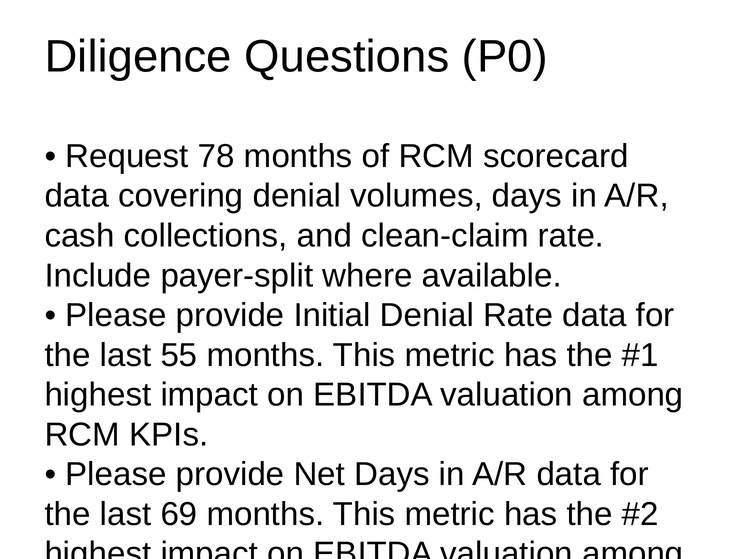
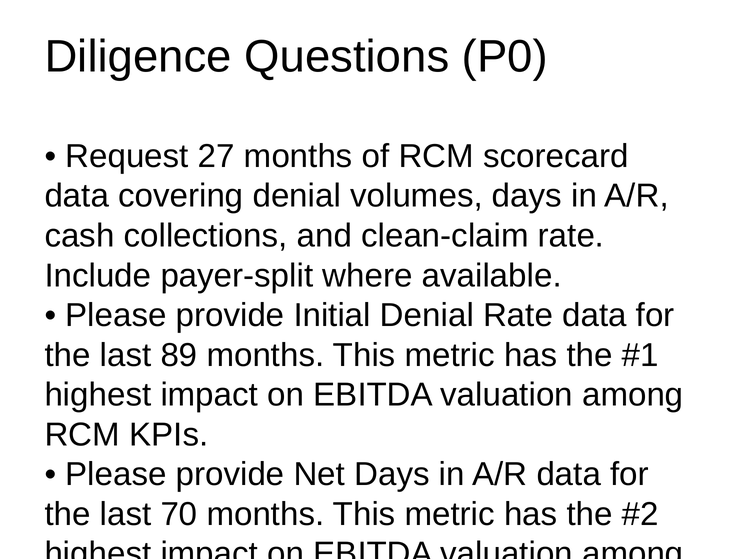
78: 78 -> 27 (216, 156)
55: 55 -> 89 (179, 355)
69: 69 -> 70 (179, 514)
